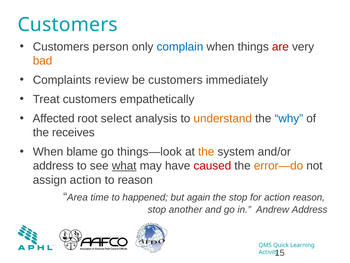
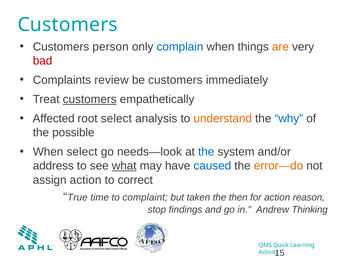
are colour: red -> orange (280, 47)
bad colour: orange -> red (43, 61)
customers underline: none -> present (90, 99)
receives: receives -> possible (73, 132)
When blame: blame -> select (82, 152)
things—look: things—look -> needs—look (149, 152)
the colour: orange -> blue (206, 152)
caused colour: red -> blue (212, 166)
to reason: reason -> correct (135, 180)
Area: Area -> True (77, 197)
happened: happened -> complaint (145, 197)
again: again -> taken (198, 197)
the stop: stop -> then (238, 197)
another: another -> findings (186, 209)
Andrew Address: Address -> Thinking (310, 209)
